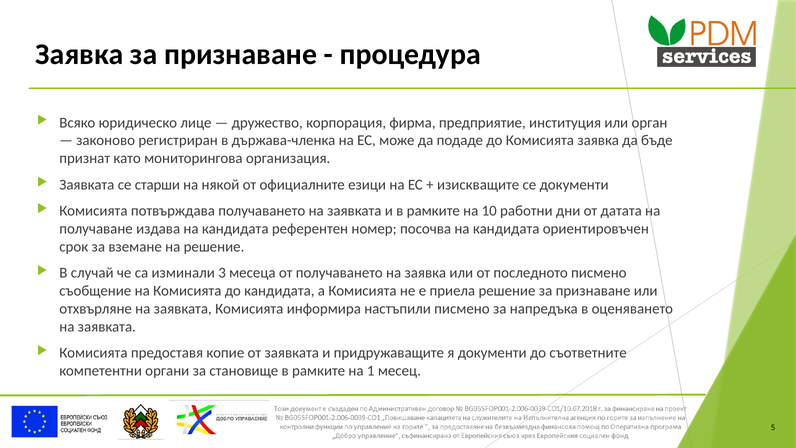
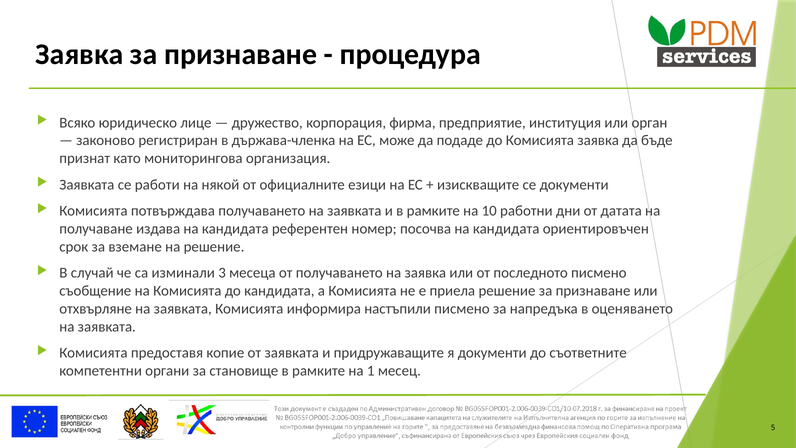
старши: старши -> работи (157, 185)
